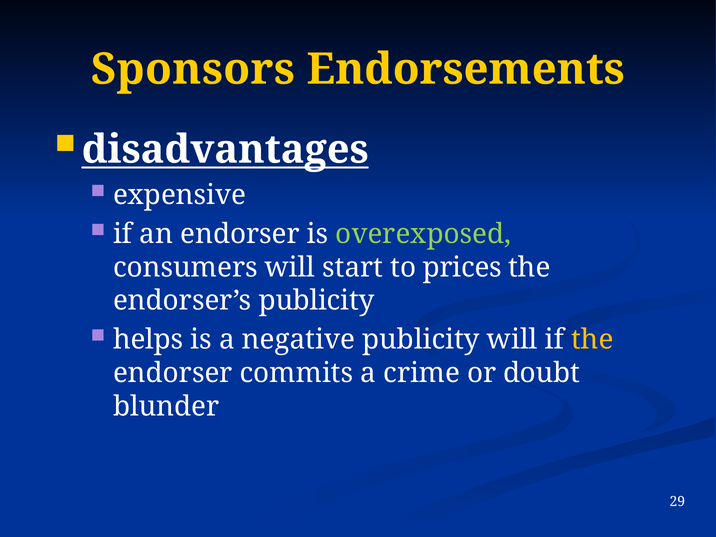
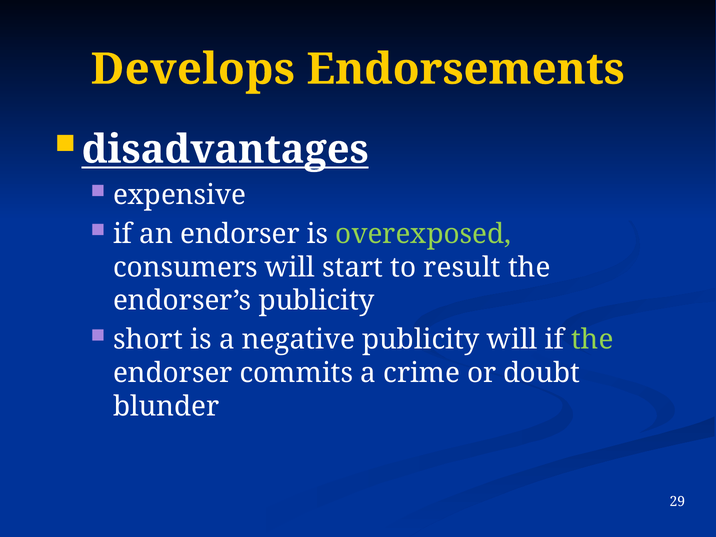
Sponsors: Sponsors -> Develops (193, 69)
prices: prices -> result (462, 267)
helps: helps -> short (148, 340)
the colour: yellow -> light green (592, 340)
